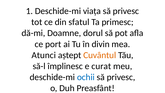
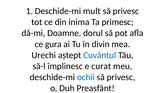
viața: viața -> mult (92, 11)
sfatul: sfatul -> inima (79, 22)
port: port -> gura (53, 44)
Atunci: Atunci -> Urechi (44, 55)
Cuvântul colour: orange -> blue (100, 55)
